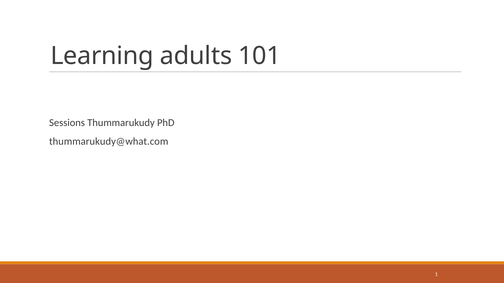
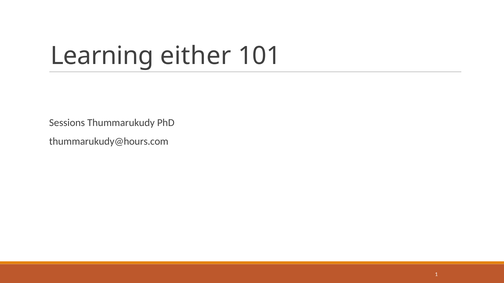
adults: adults -> either (196, 56)
thummarukudy@what.com: thummarukudy@what.com -> thummarukudy@hours.com (109, 142)
